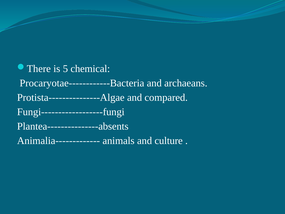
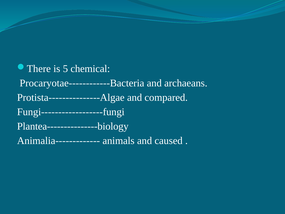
Plantea---------------absents: Plantea---------------absents -> Plantea---------------biology (73, 126)
culture: culture -> caused (169, 141)
